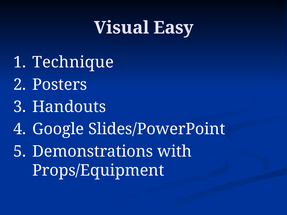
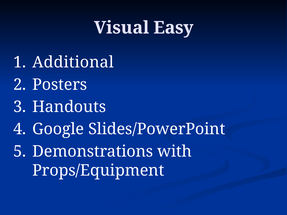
Technique: Technique -> Additional (73, 62)
